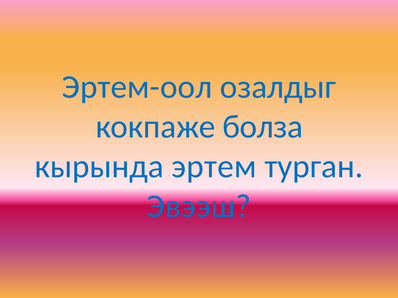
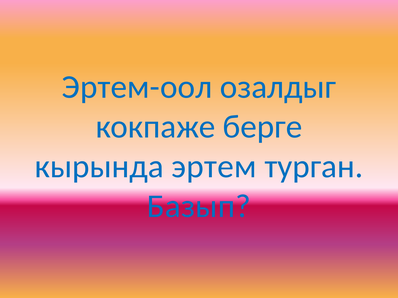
болза: болза -> берге (262, 127)
Эвээш: Эвээш -> Базып (199, 207)
